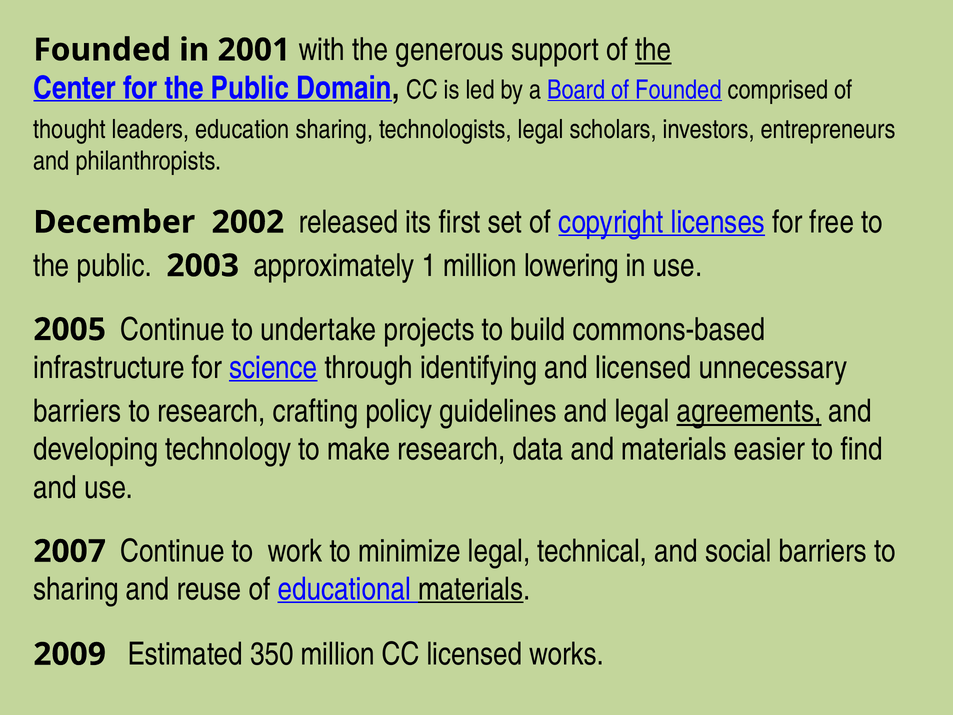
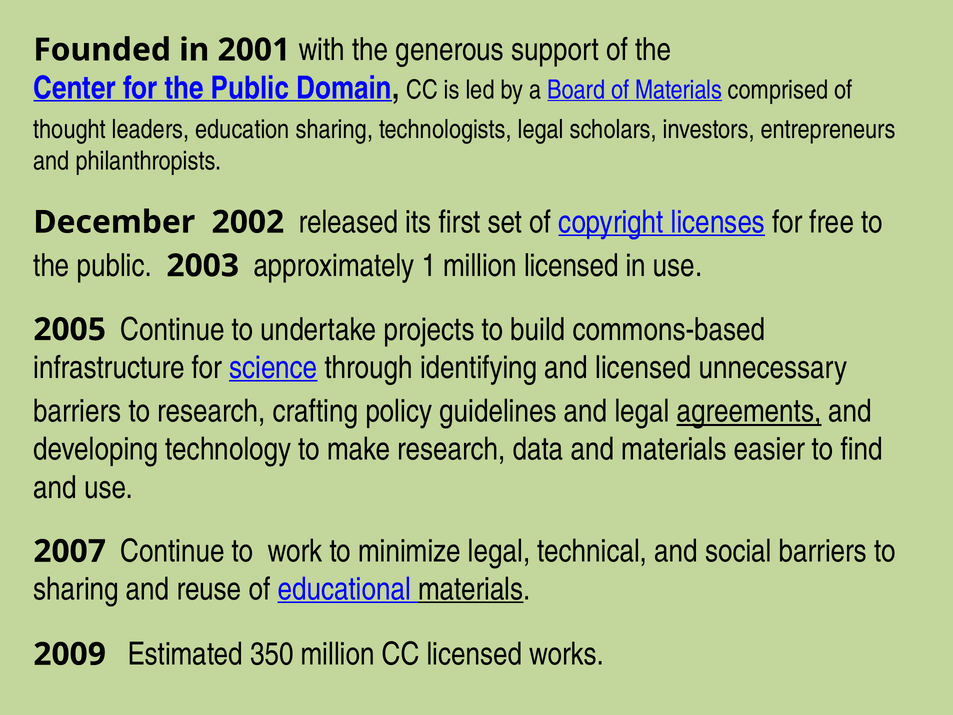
the underline: present -> none (653, 50)
of Founded: Founded -> Materials (679, 90)
million lowering: lowering -> licensed (571, 266)
